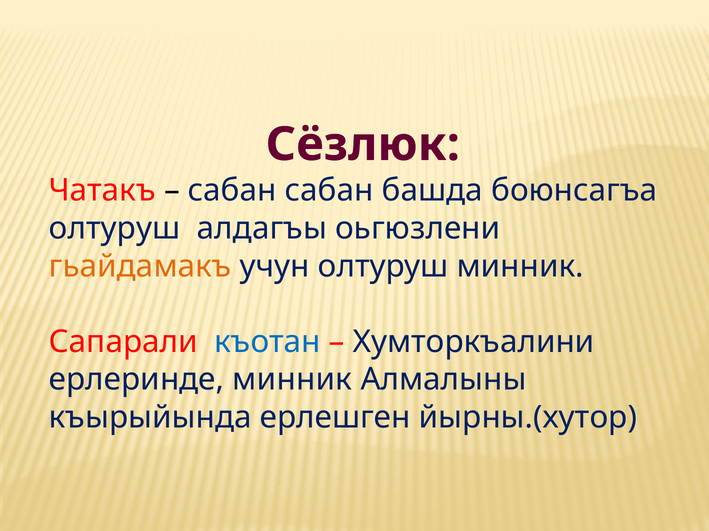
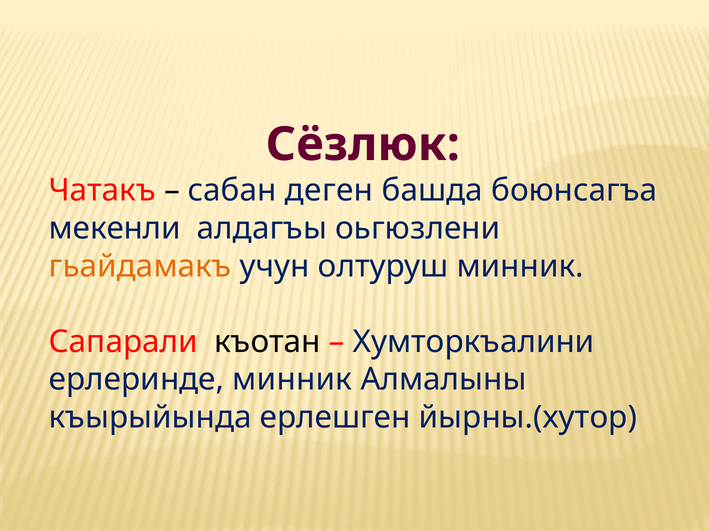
сабан сабан: сабан -> деген (329, 191)
олтуруш: олтуруш -> мекенли (115, 229)
къотан colour: blue -> black (267, 342)
